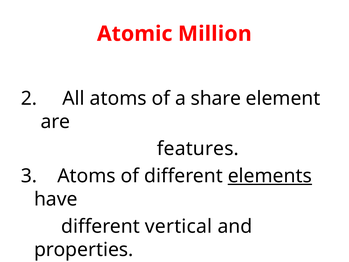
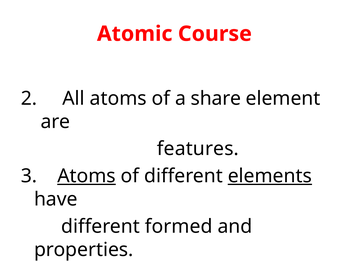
Million: Million -> Course (215, 34)
Atoms underline: none -> present (87, 176)
vertical: vertical -> formed (179, 226)
